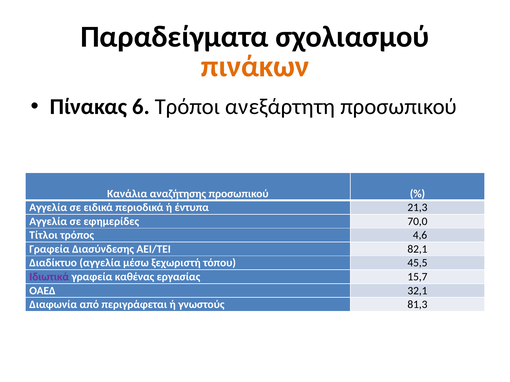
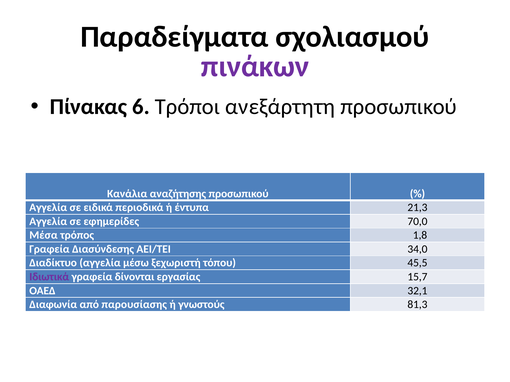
πινάκων colour: orange -> purple (255, 67)
Τίτλοι: Τίτλοι -> Μέσα (43, 236)
4,6: 4,6 -> 1,8 (420, 236)
82,1: 82,1 -> 34,0 (417, 249)
καθένας: καθένας -> δίνονται (135, 277)
περιγράφεται: περιγράφεται -> παρουσίασης (134, 305)
